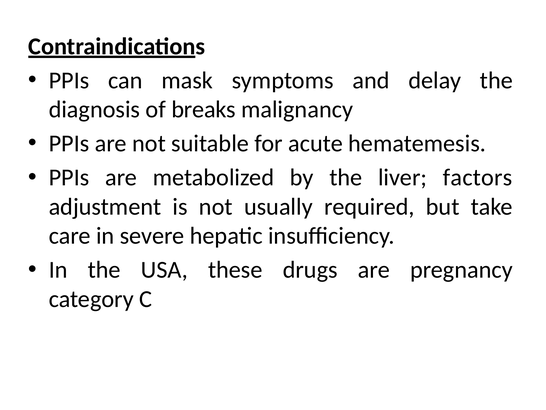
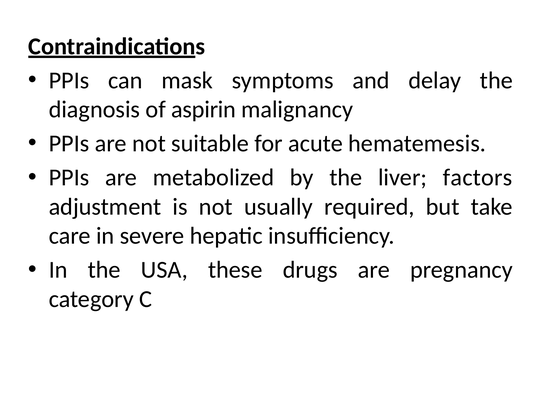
breaks: breaks -> aspirin (204, 109)
